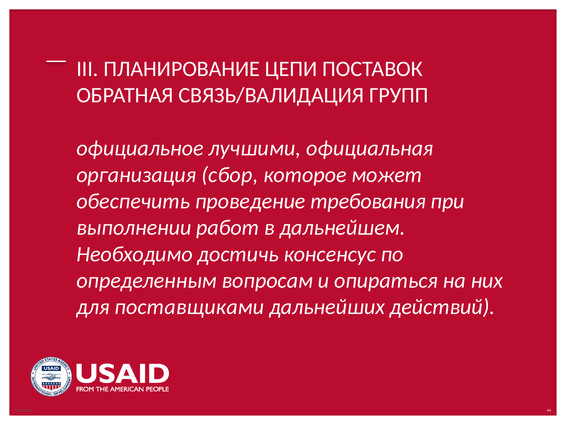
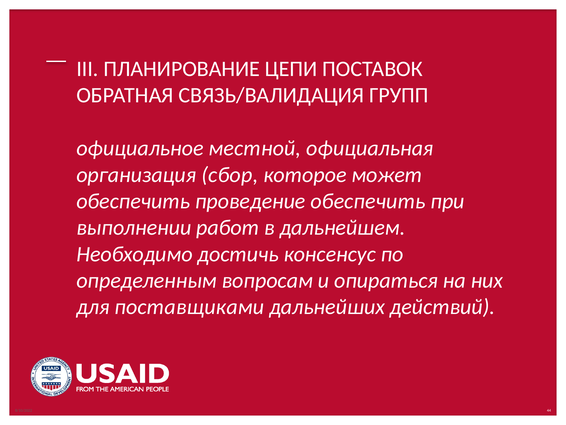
лучшими: лучшими -> местной (255, 148)
проведение требования: требования -> обеспечить (368, 201)
